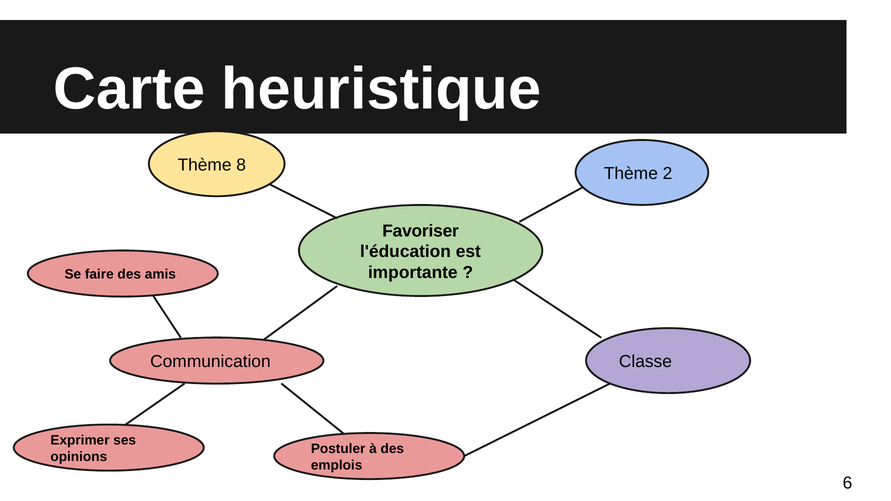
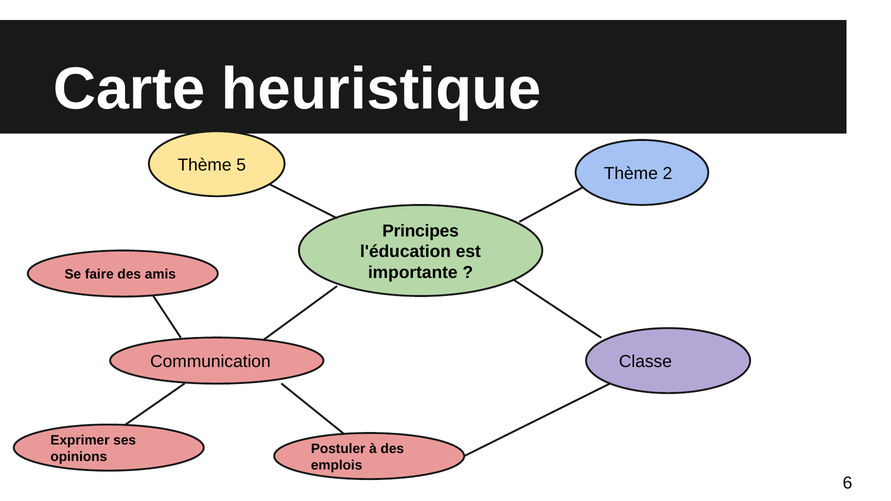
8: 8 -> 5 (241, 165)
Favoriser: Favoriser -> Principes (421, 231)
